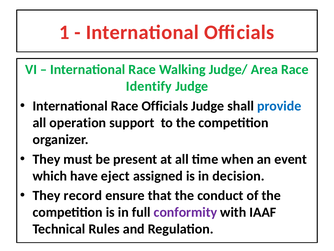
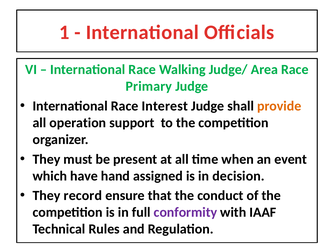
Identify: Identify -> Primary (149, 86)
Race Officials: Officials -> Interest (165, 106)
provide colour: blue -> orange (279, 106)
eject: eject -> hand (115, 176)
